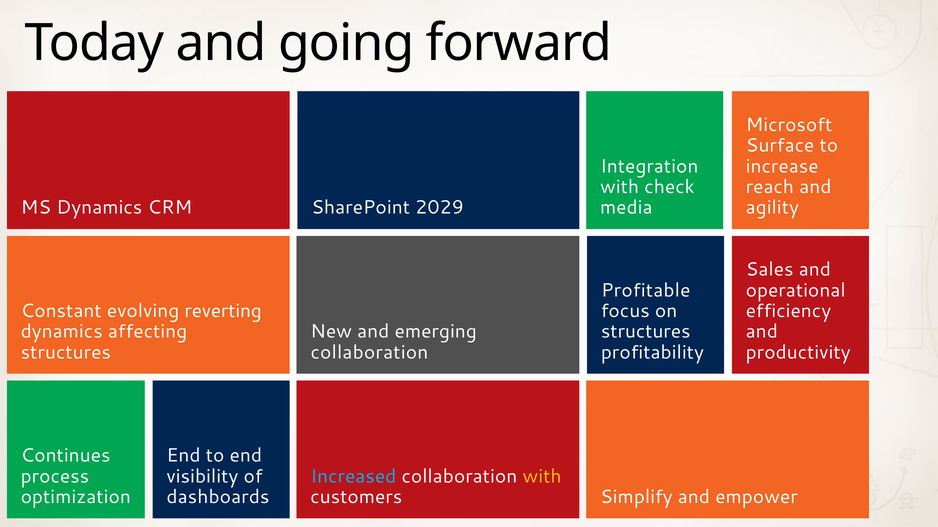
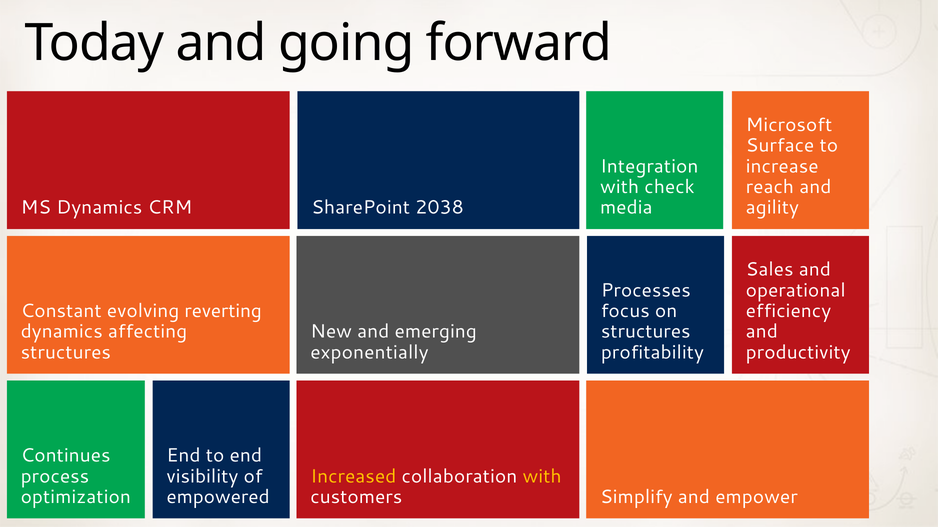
2029: 2029 -> 2038 (440, 208)
Profitable: Profitable -> Processes (646, 291)
collaboration: collaboration -> exponentially (369, 353)
Increased colour: light blue -> yellow (353, 477)
dashboards: dashboards -> empowered (218, 497)
